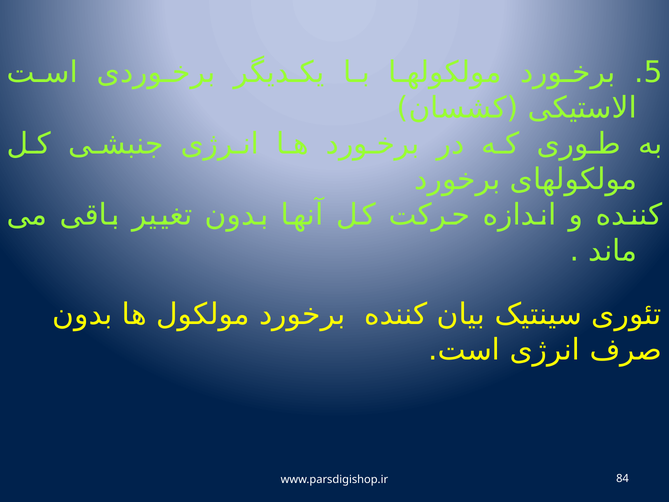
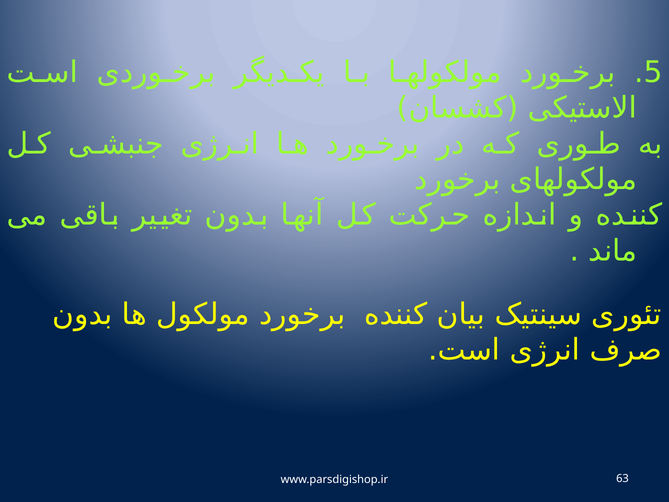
84: 84 -> 63 (623, 478)
